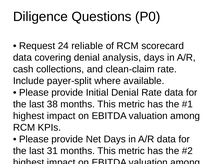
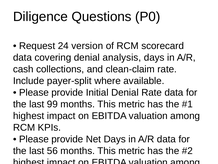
reliable: reliable -> version (87, 46)
38: 38 -> 99 (52, 104)
31: 31 -> 56 (52, 150)
